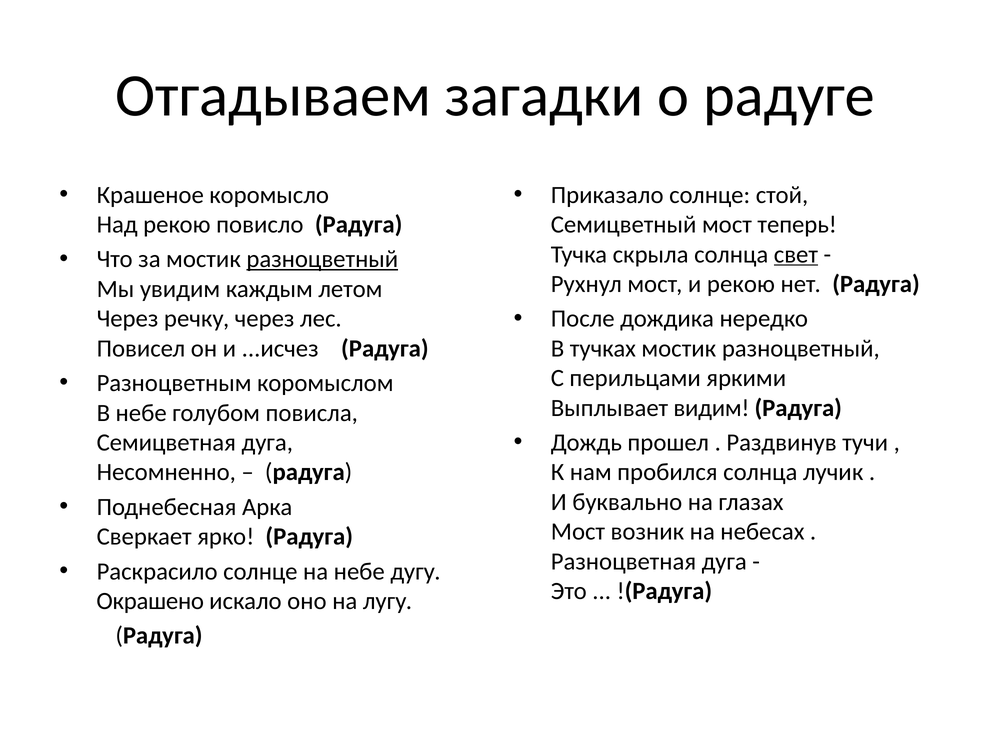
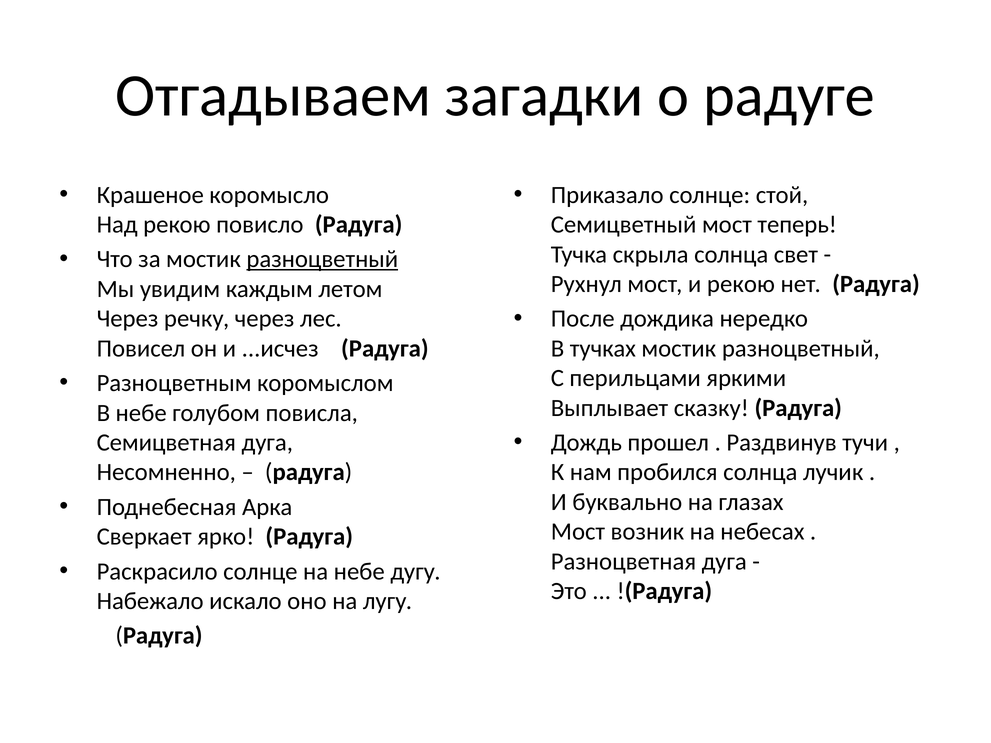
свет underline: present -> none (796, 254)
видим: видим -> сказку (711, 408)
Окрашено: Окрашено -> Набежало (150, 601)
